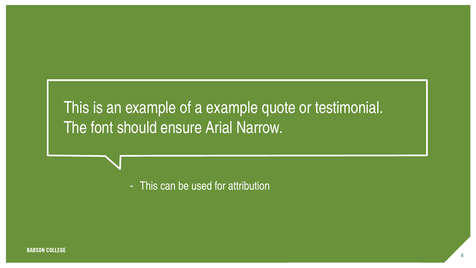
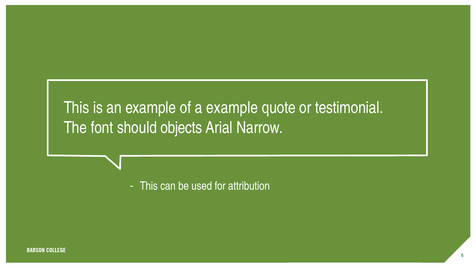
ensure: ensure -> objects (181, 128)
